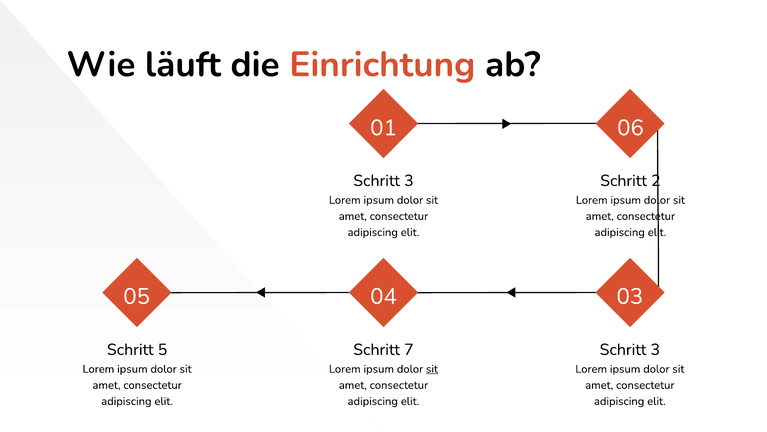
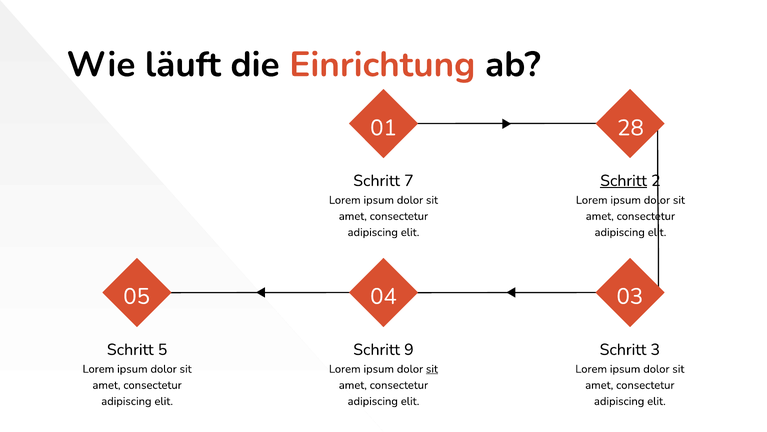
06: 06 -> 28 (630, 128)
3: 3 -> 7 (409, 180)
Schritt underline: none -> present (624, 180)
7: 7 -> 9 (409, 349)
